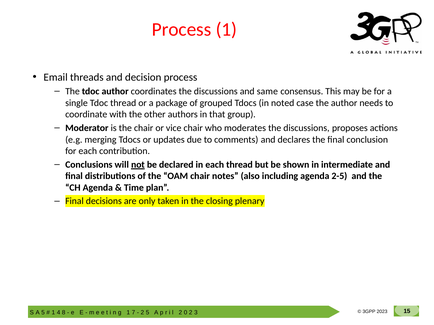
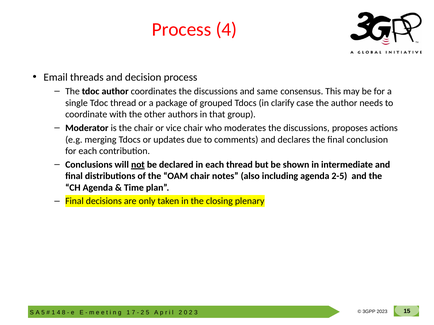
Process 1: 1 -> 4 (226, 29)
noted: noted -> clarify (283, 103)
